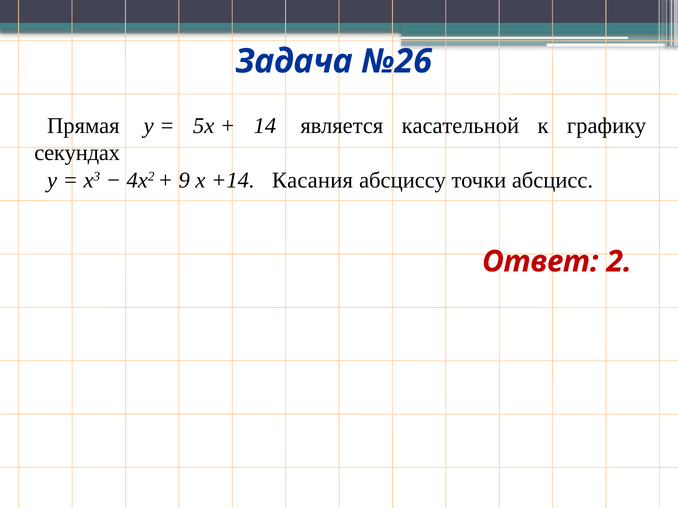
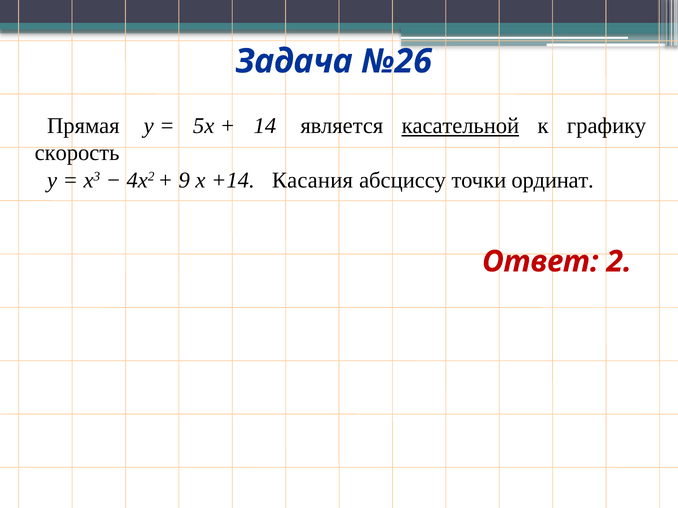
касательной underline: none -> present (460, 126)
секундах: секундах -> скорость (77, 153)
абсцисс: абсцисс -> ординат (553, 180)
